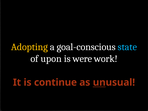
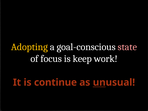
state colour: light blue -> pink (127, 47)
upon: upon -> focus (51, 59)
were: were -> keep (82, 59)
